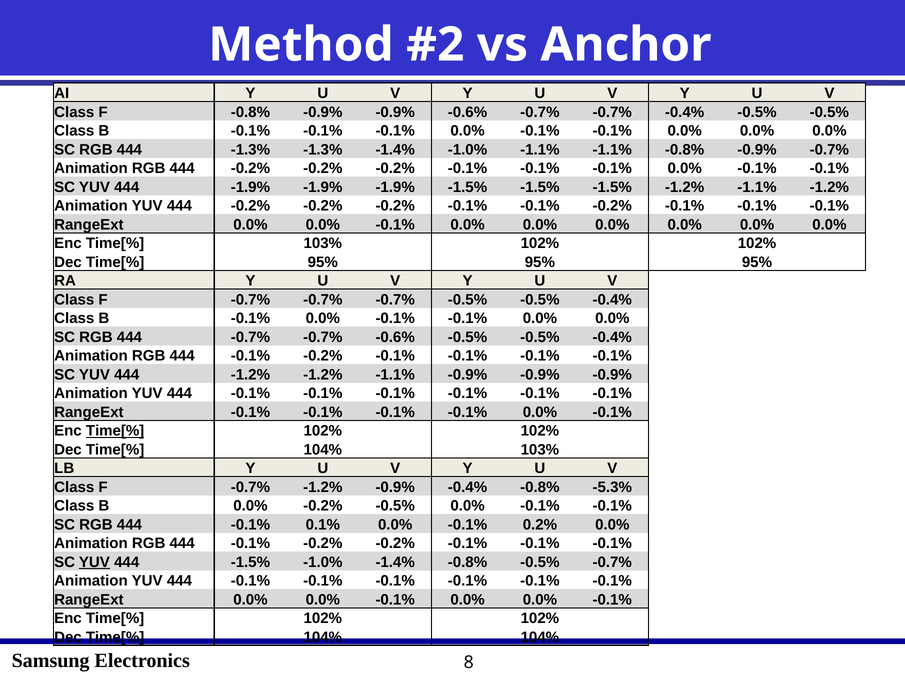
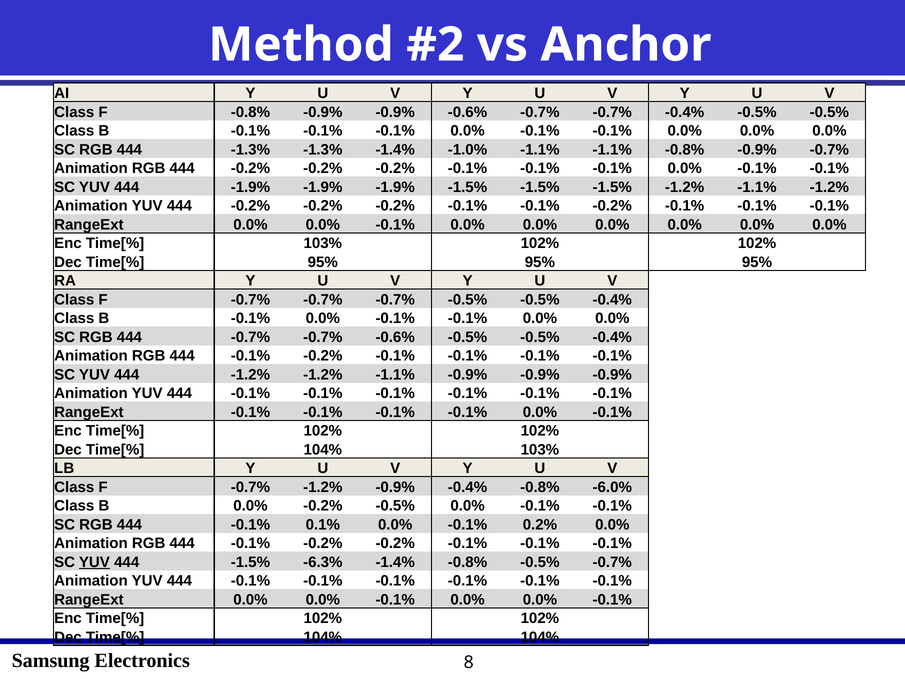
Time[% underline: present -> none (115, 431)
-5.3%: -5.3% -> -6.0% (612, 487)
-1.5% -1.0%: -1.0% -> -6.3% (323, 562)
